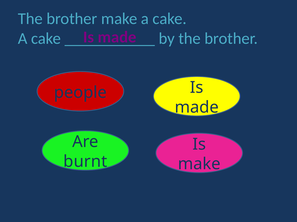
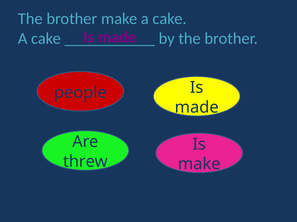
burnt: burnt -> threw (85, 162)
